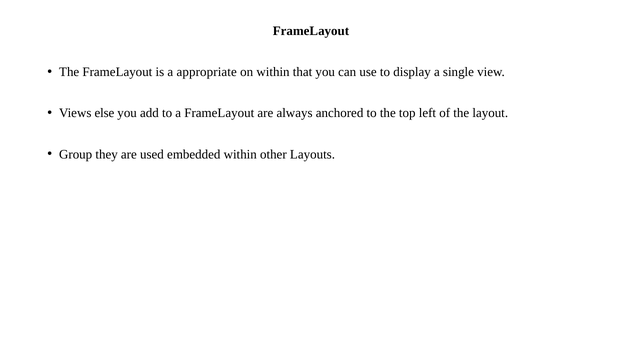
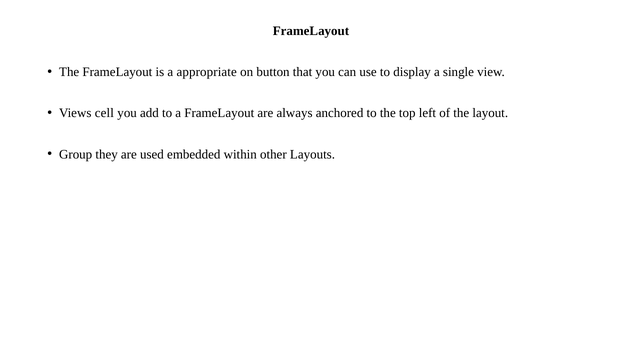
on within: within -> button (273, 72)
else: else -> cell (104, 113)
